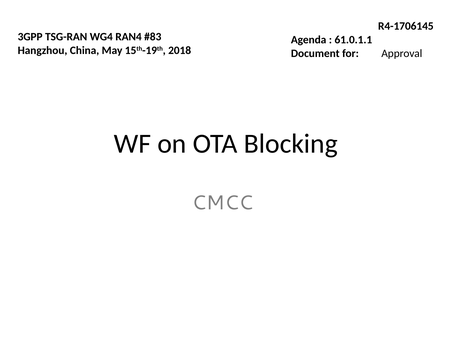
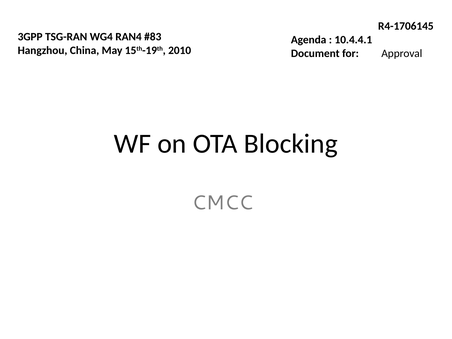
61.0.1.1: 61.0.1.1 -> 10.4.4.1 (353, 40)
2018: 2018 -> 2010 (180, 50)
